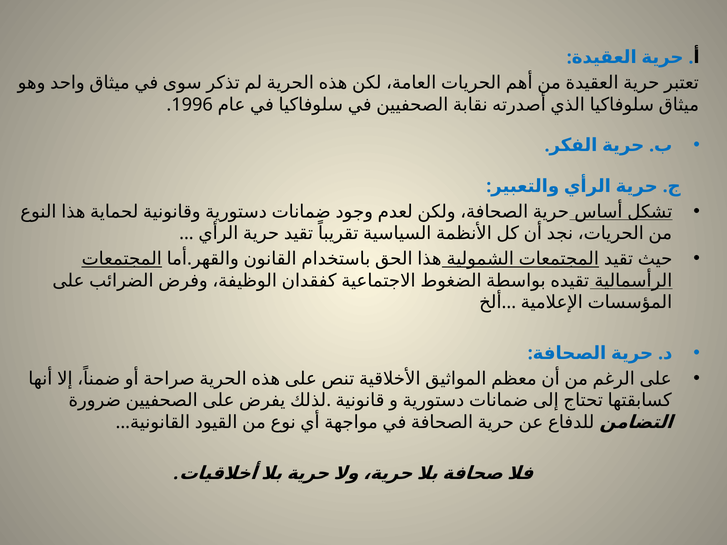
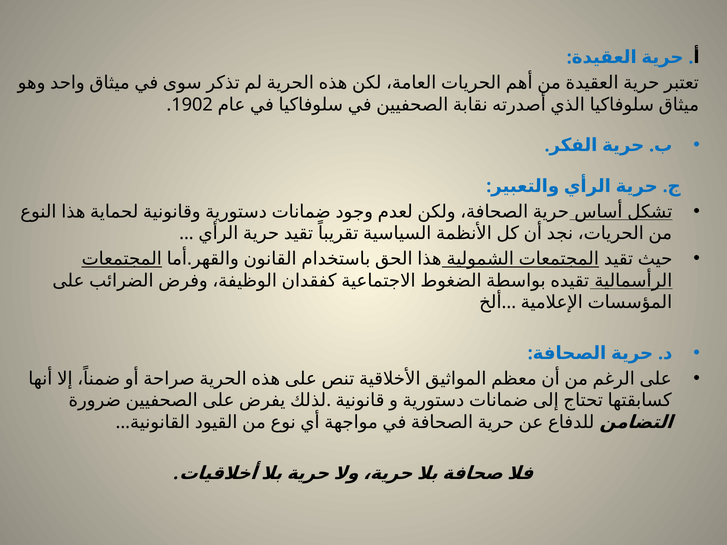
1996: 1996 -> 1902 (192, 105)
